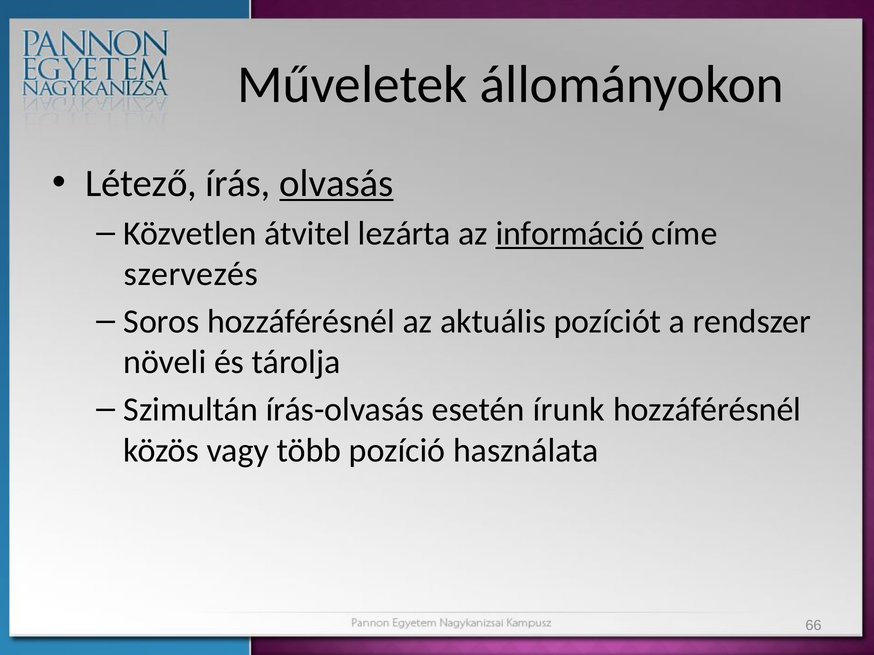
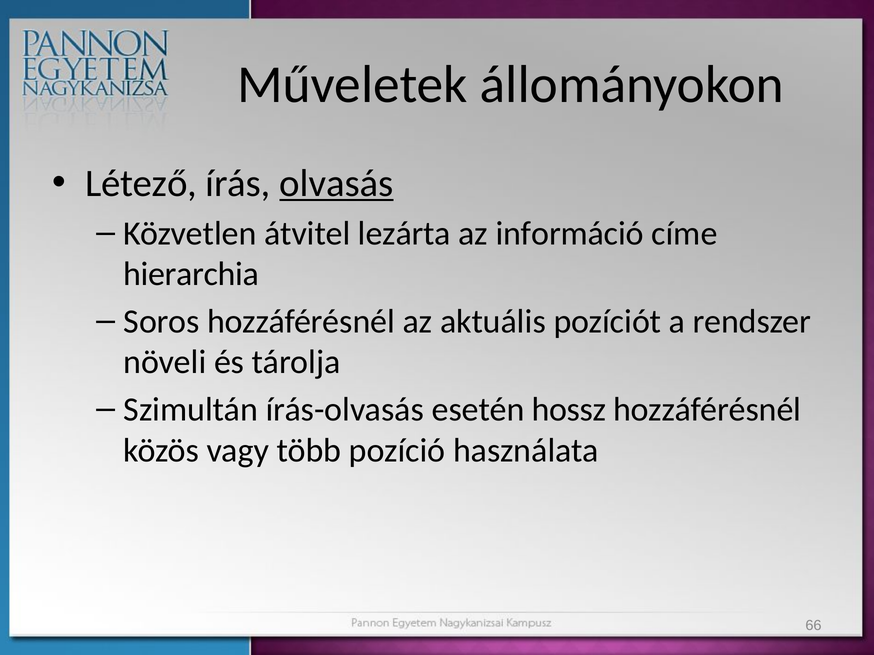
információ underline: present -> none (570, 234)
szervezés: szervezés -> hierarchia (191, 274)
írunk: írunk -> hossz (569, 410)
